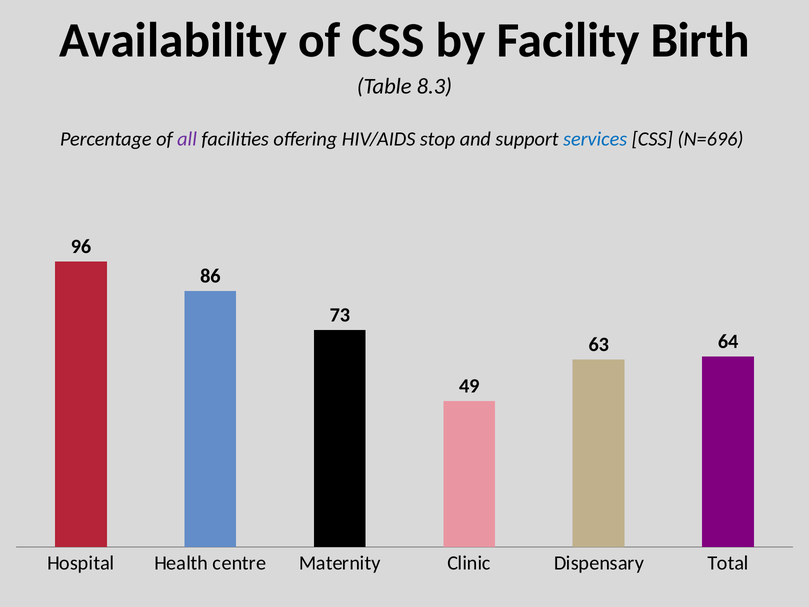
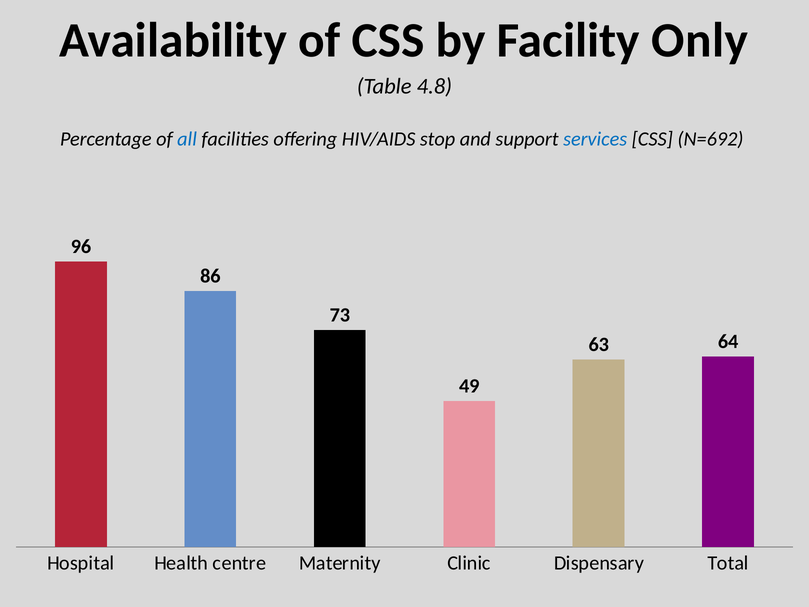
Birth: Birth -> Only (700, 41)
8.3: 8.3 -> 4.8 (434, 86)
all colour: purple -> blue (187, 139)
N=696: N=696 -> N=692 (710, 139)
